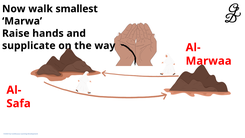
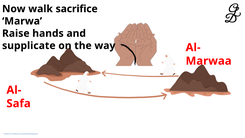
smallest: smallest -> sacrifice (77, 9)
